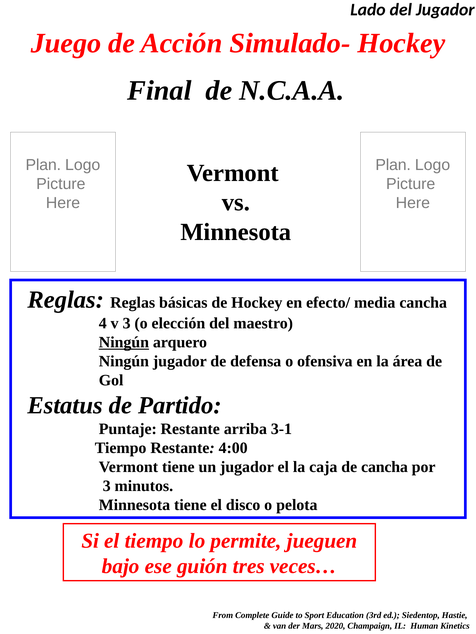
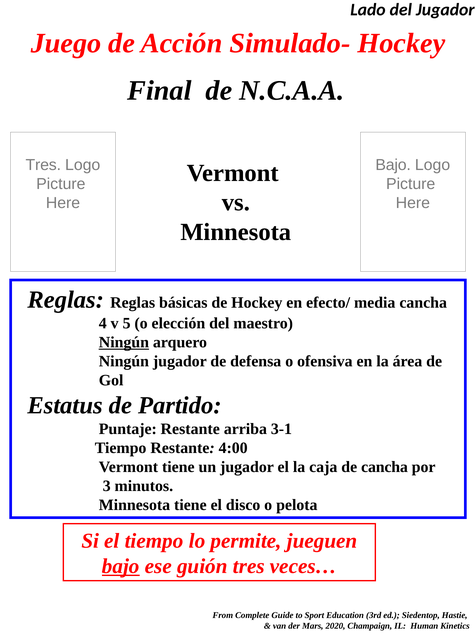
Plan: Plan -> Tres (43, 165)
Plan: Plan -> Bajo (393, 165)
v 3: 3 -> 5 (127, 324)
bajo underline: none -> present (121, 567)
